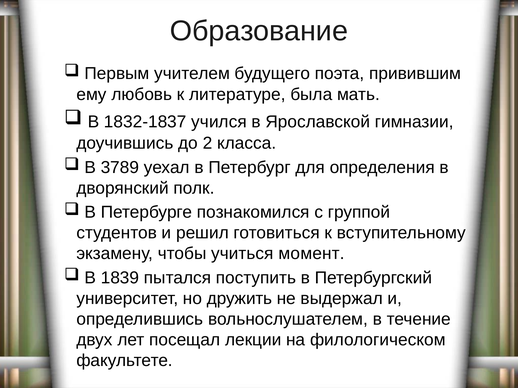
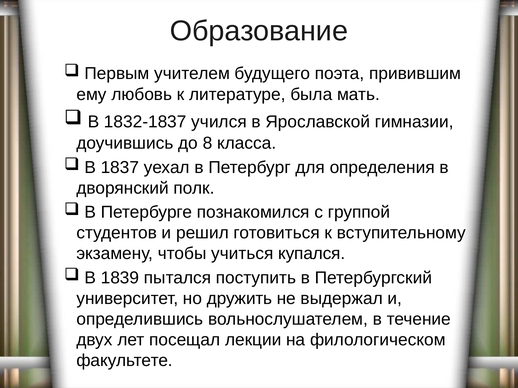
2: 2 -> 8 (208, 143)
3789: 3789 -> 1837 (120, 168)
момент: момент -> купался (312, 254)
